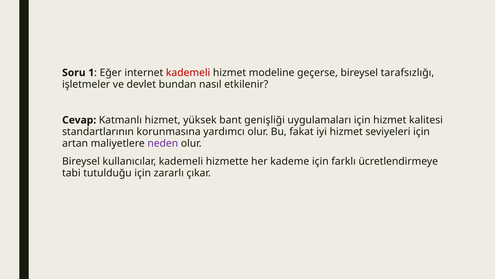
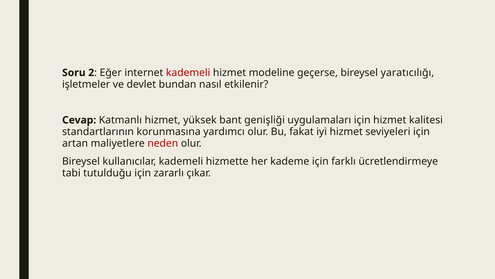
1: 1 -> 2 (91, 73)
tarafsızlığı: tarafsızlığı -> yaratıcılığı (407, 73)
neden colour: purple -> red (163, 143)
